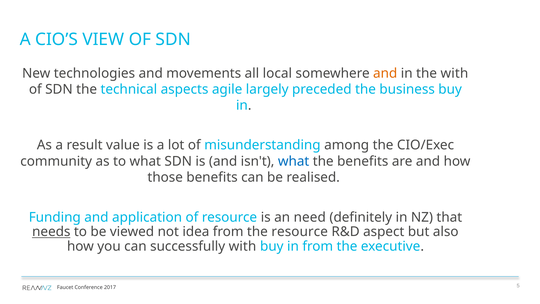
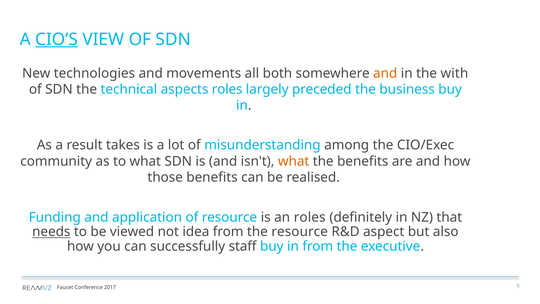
CIO’S underline: none -> present (57, 39)
local: local -> both (277, 73)
aspects agile: agile -> roles (227, 89)
value: value -> takes (123, 145)
what colour: blue -> orange (294, 161)
an need: need -> roles (310, 217)
successfully with: with -> staff (243, 246)
